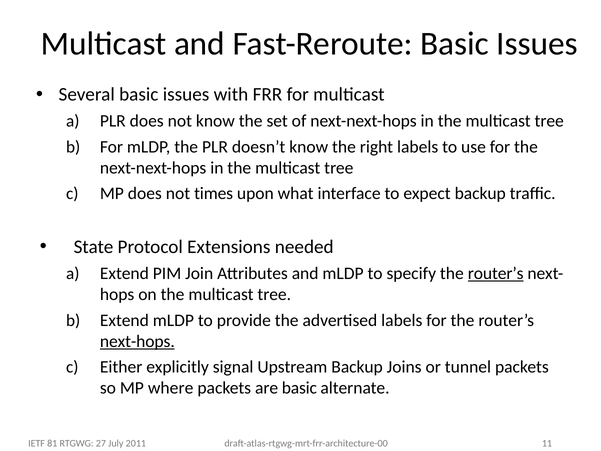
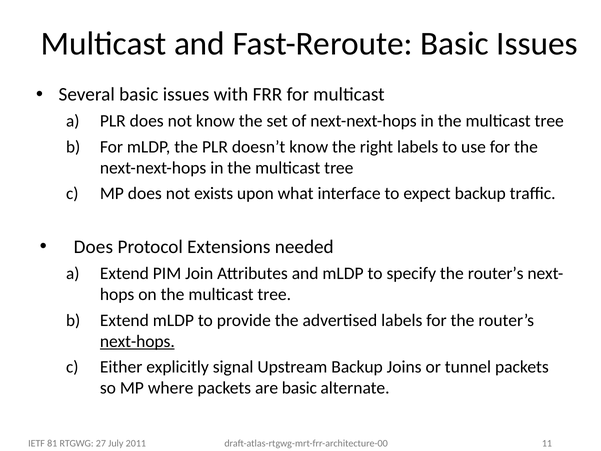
times: times -> exists (214, 194)
State: State -> Does (93, 247)
router’s underline: present -> none (496, 273)
